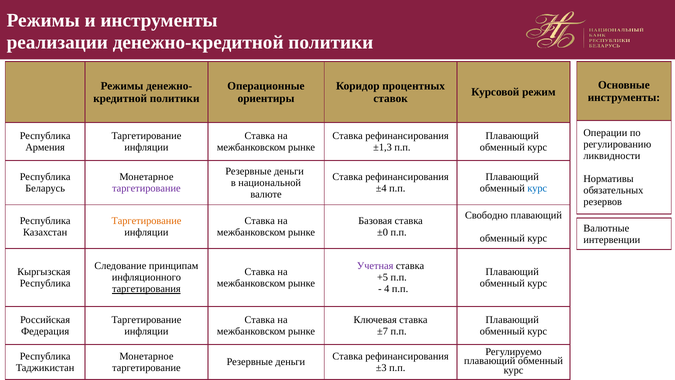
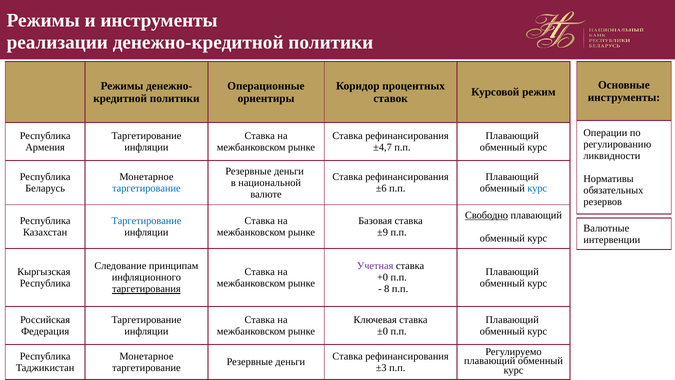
±1,3: ±1,3 -> ±4,7 (383, 147)
таргетирование colour: purple -> blue (146, 188)
±4: ±4 -> ±6 (381, 188)
Свободно underline: none -> present (487, 215)
Таргетирование colour: orange -> blue (146, 221)
±0: ±0 -> ±9 (383, 232)
+5: +5 -> +0 (382, 277)
4: 4 -> 8 (387, 289)
±7: ±7 -> ±0 (383, 331)
